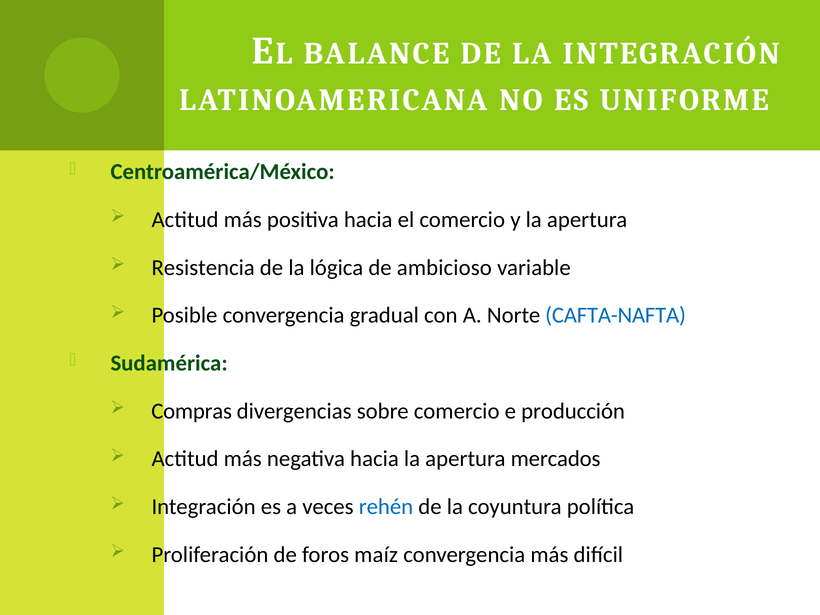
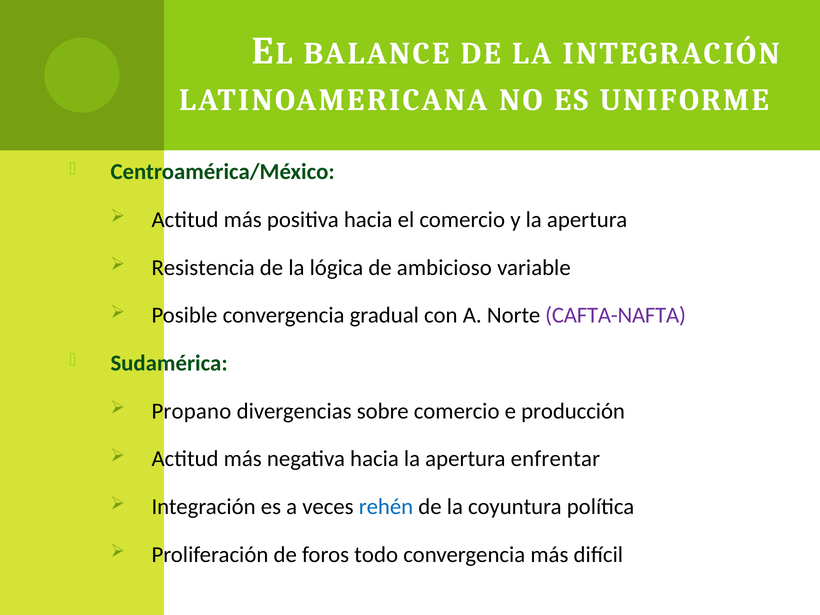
CAFTA-NAFTA colour: blue -> purple (616, 315)
Compras: Compras -> Propano (191, 411)
mercados: mercados -> enfrentar (555, 459)
maíz: maíz -> todo (376, 555)
